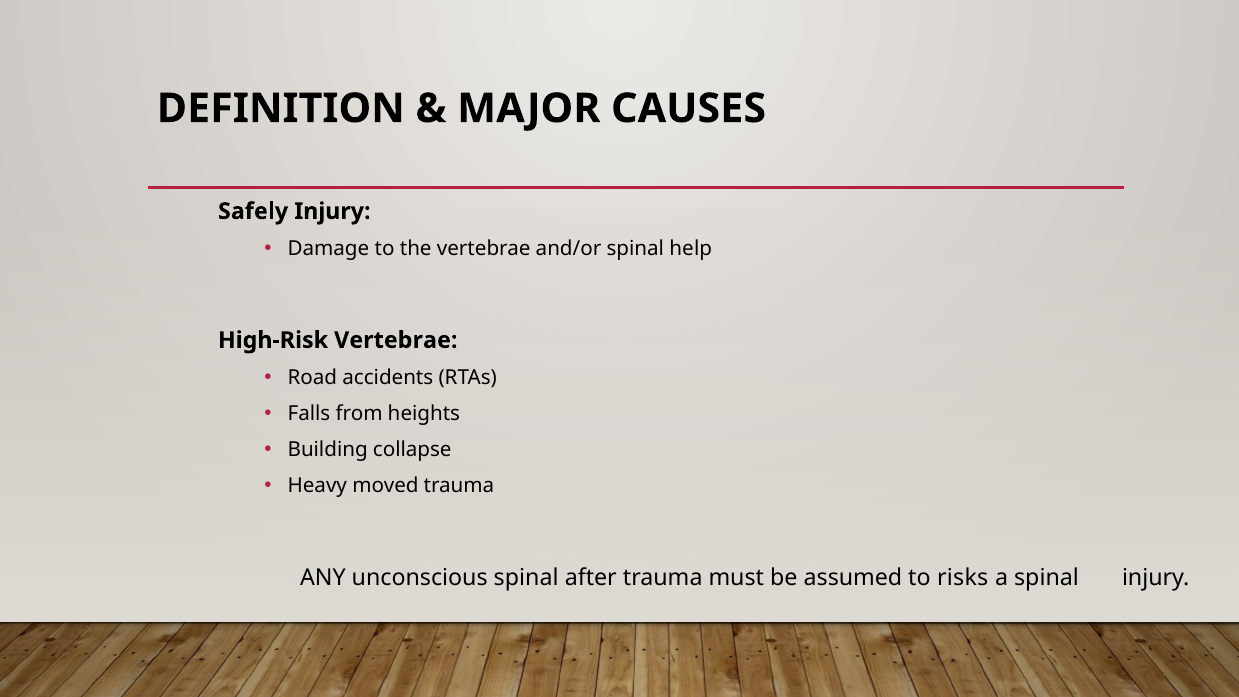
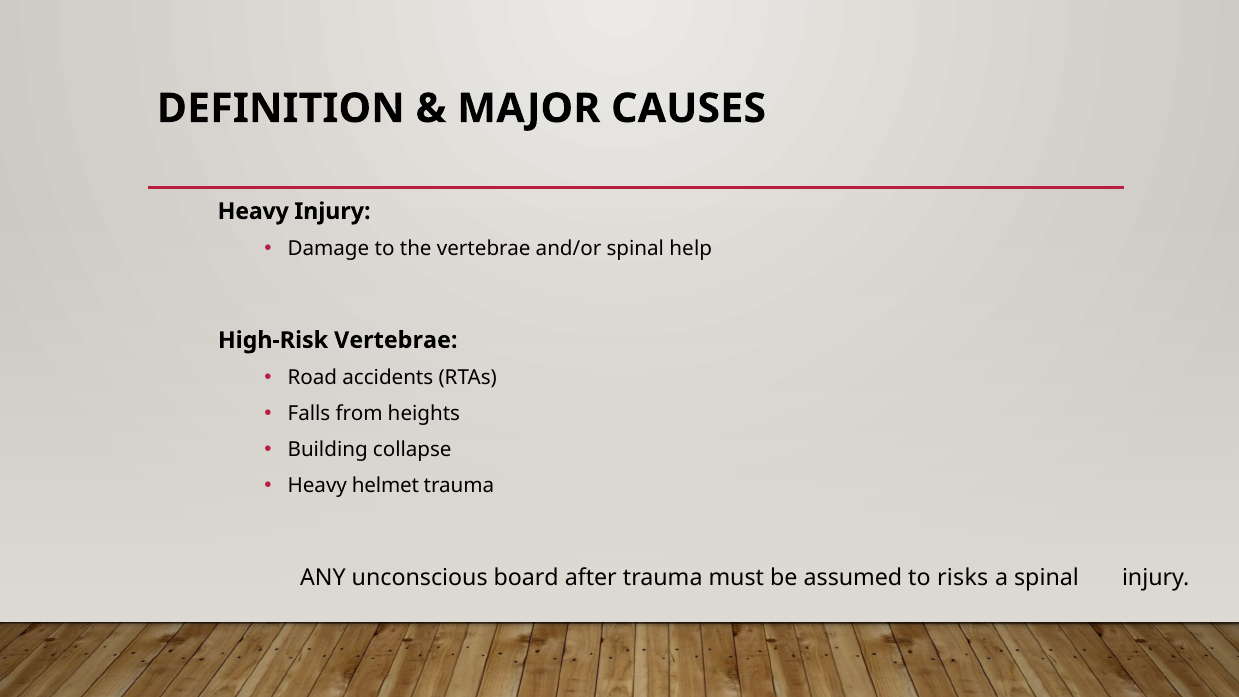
Safely: Safely -> Heavy (253, 211)
moved: moved -> helmet (385, 486)
unconscious spinal: spinal -> board (526, 577)
